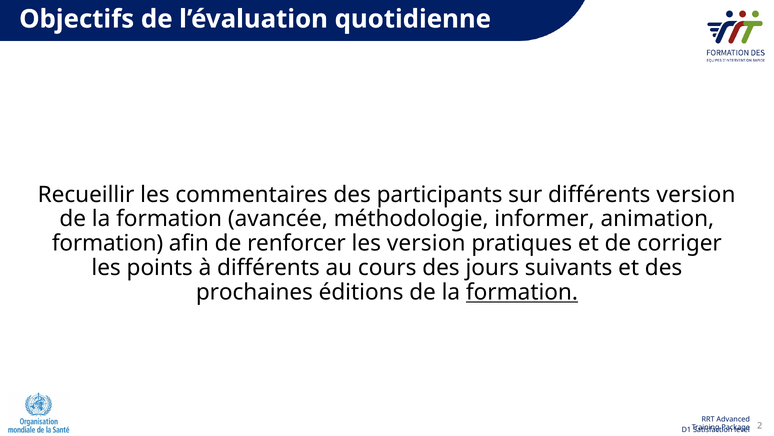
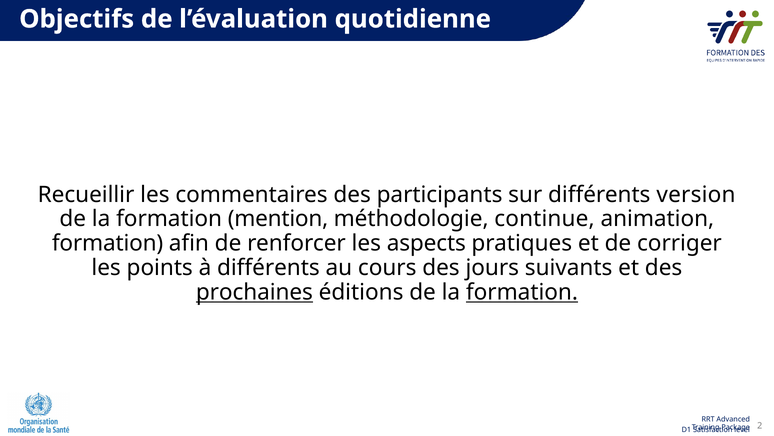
avancée: avancée -> mention (278, 219)
informer: informer -> continue (544, 219)
les version: version -> aspects (426, 243)
prochaines underline: none -> present (254, 292)
